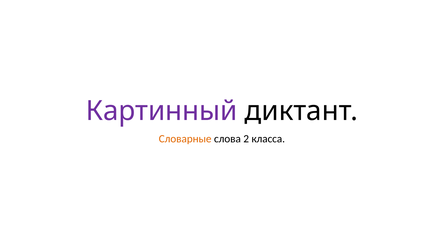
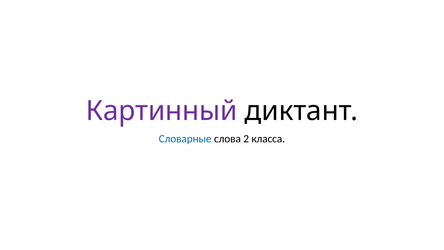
Словарные colour: orange -> blue (185, 139)
